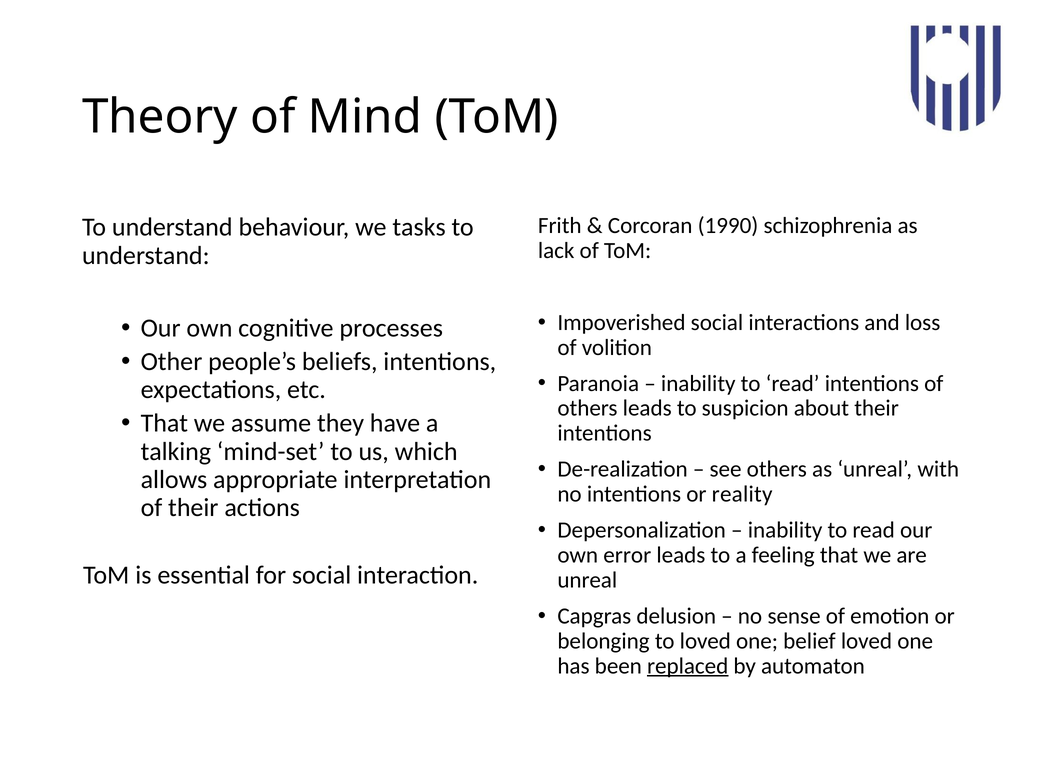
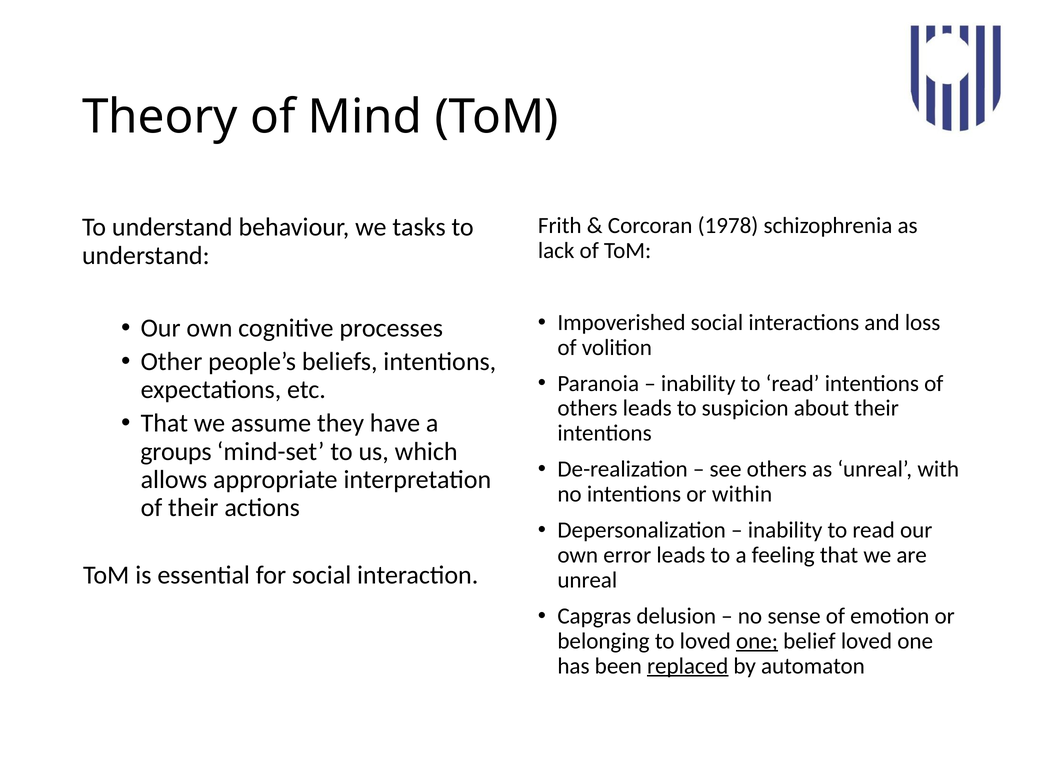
1990: 1990 -> 1978 (728, 226)
talking: talking -> groups (176, 451)
reality: reality -> within (742, 494)
one underline: none -> present (757, 641)
